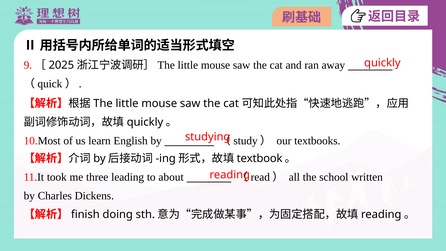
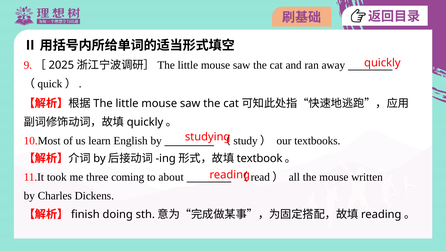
leading: leading -> coming (128, 177)
the school: school -> mouse (334, 177)
